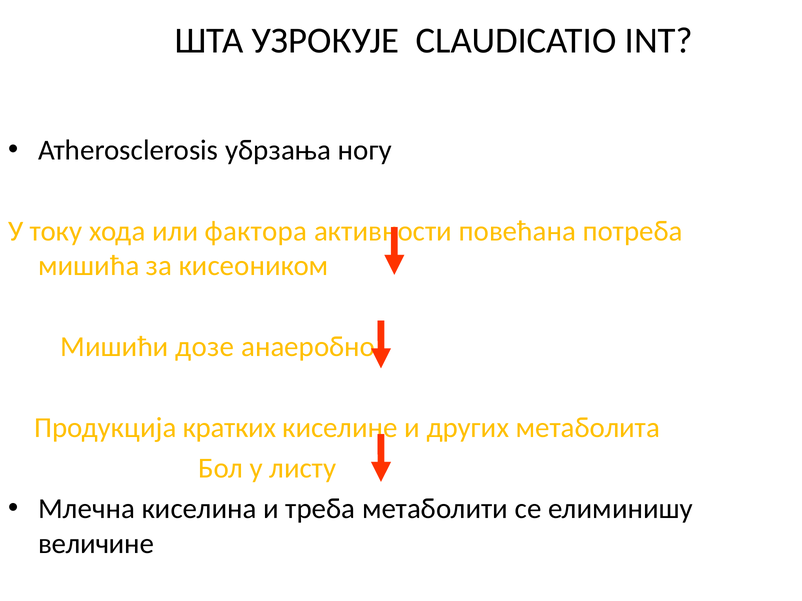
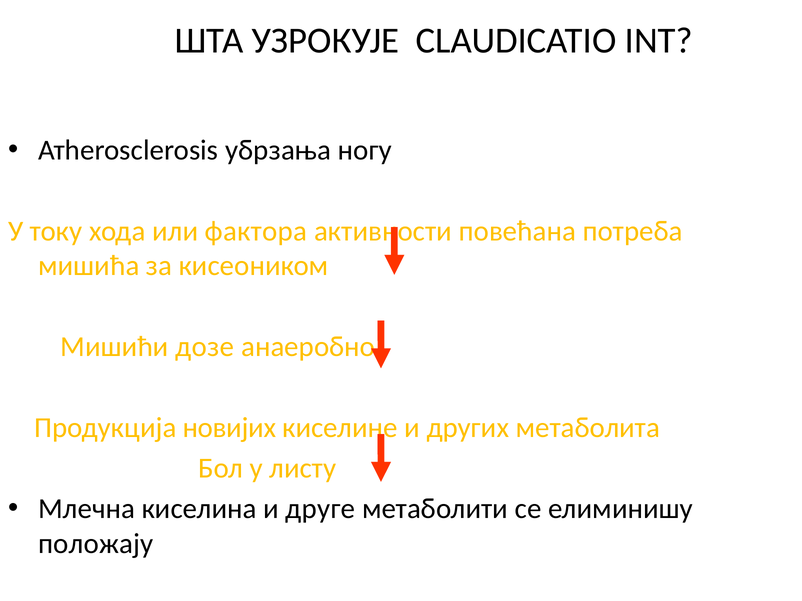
кратких: кратких -> новијих (229, 428)
треба: треба -> друге (320, 509)
величине: величине -> положају (96, 544)
